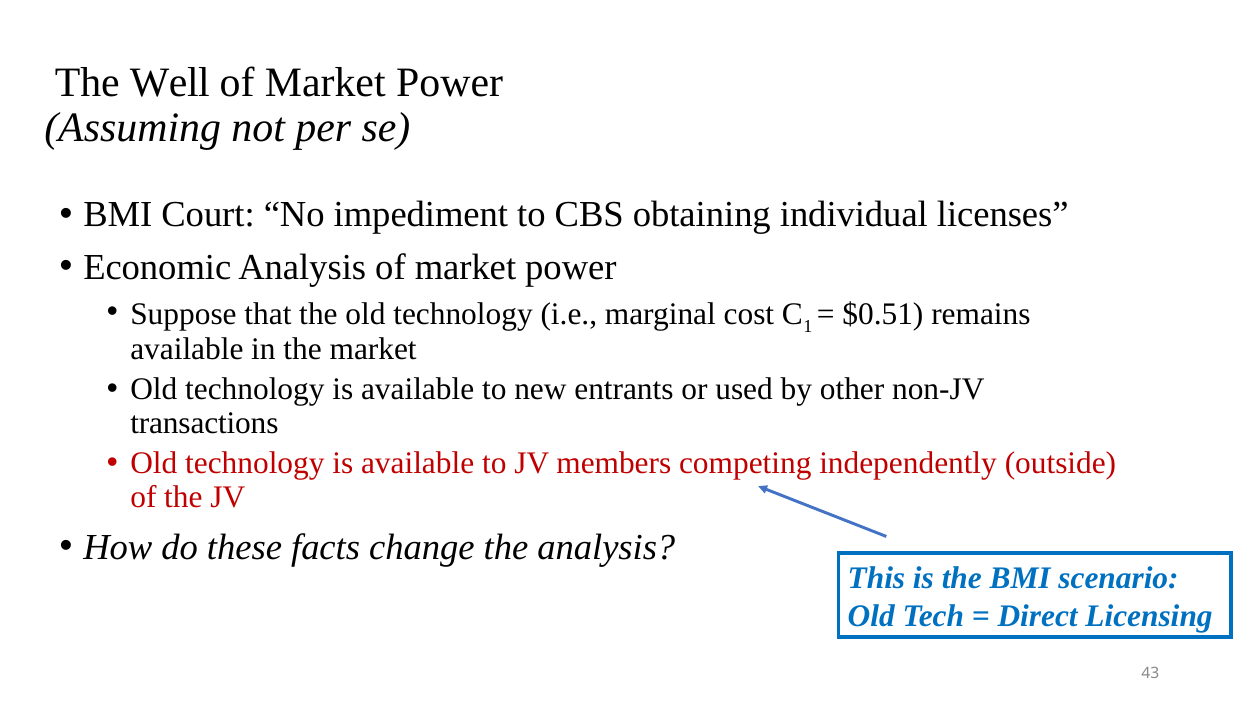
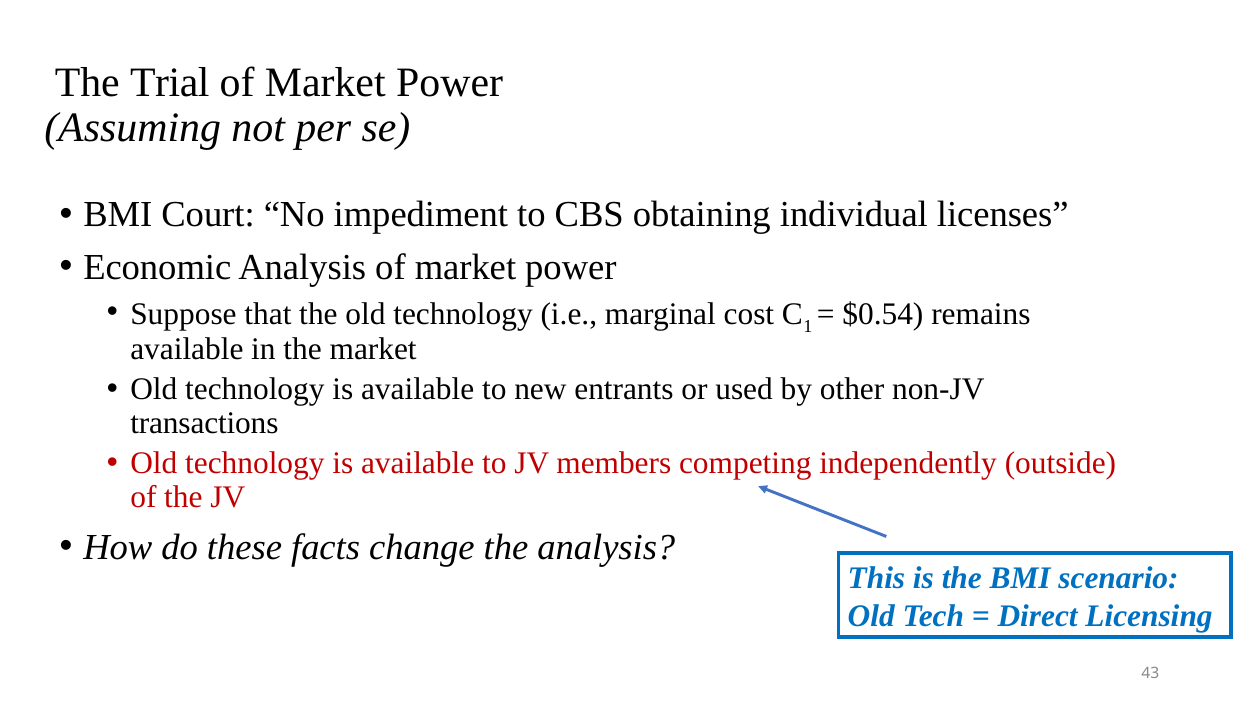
Well: Well -> Trial (170, 83)
$0.51: $0.51 -> $0.54 (883, 314)
